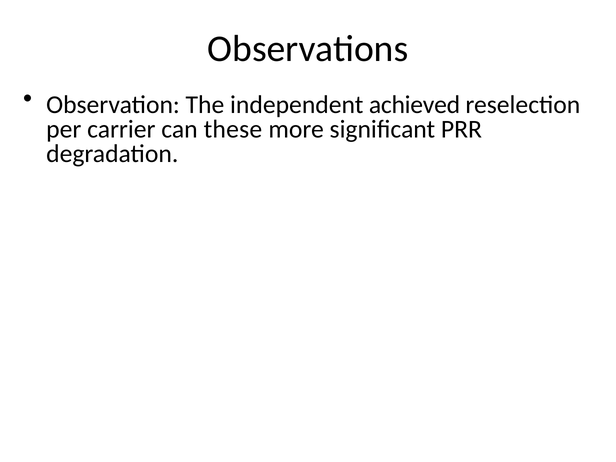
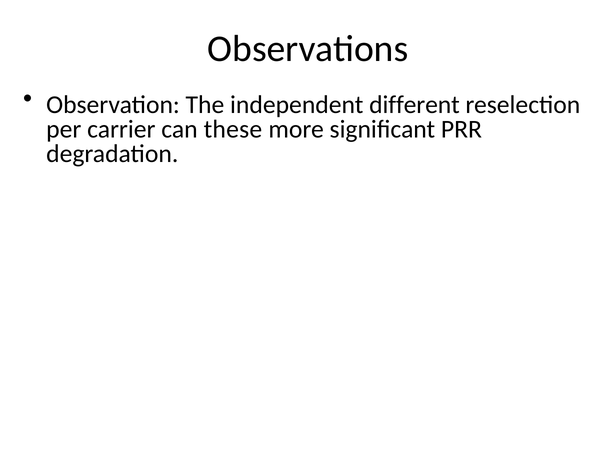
achieved: achieved -> different (414, 105)
